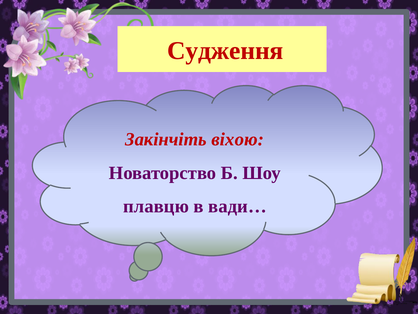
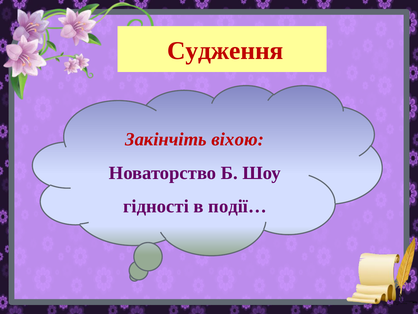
плавцю: плавцю -> гідності (156, 206)
вади…: вади… -> події… (237, 206)
